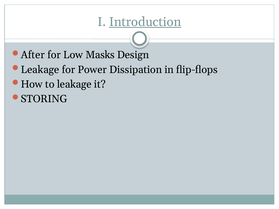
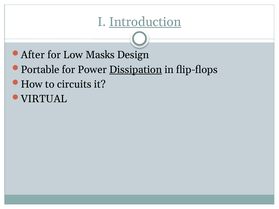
Leakage: Leakage -> Portable (40, 70)
Dissipation underline: none -> present (136, 70)
to leakage: leakage -> circuits (74, 84)
STORING: STORING -> VIRTUAL (44, 99)
